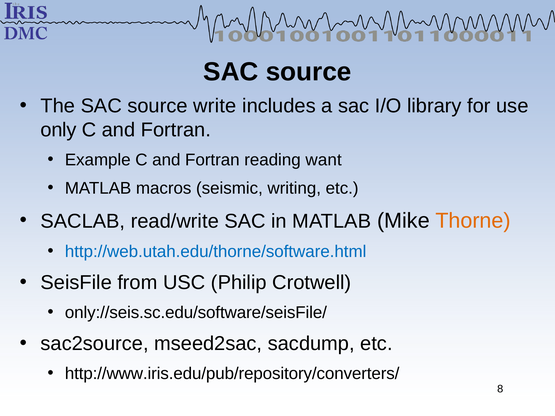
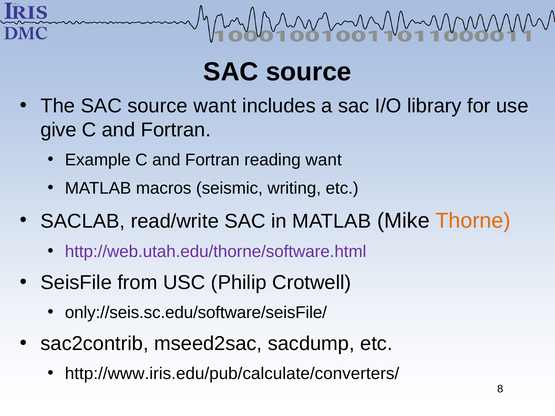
source write: write -> want (215, 106)
only: only -> give (59, 130)
http://web.utah.edu/thorne/software.html colour: blue -> purple (216, 252)
sac2source: sac2source -> sac2contrib (95, 344)
http://www.iris.edu/pub/repository/converters/: http://www.iris.edu/pub/repository/converters/ -> http://www.iris.edu/pub/calculate/converters/ (232, 374)
